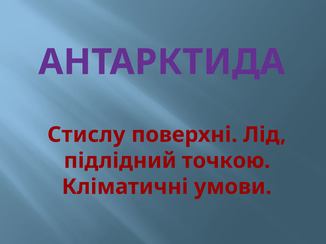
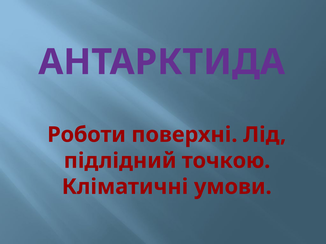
Стислу: Стислу -> Роботи (87, 135)
